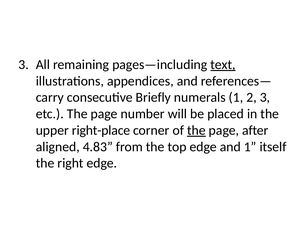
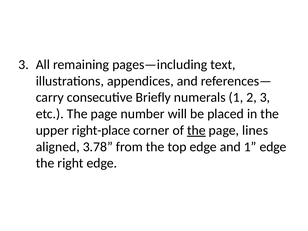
text underline: present -> none (223, 65)
after: after -> lines (255, 130)
4.83: 4.83 -> 3.78 (98, 147)
1 itself: itself -> edge (273, 147)
